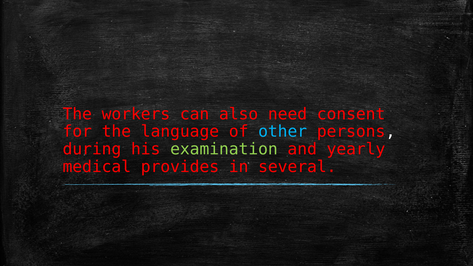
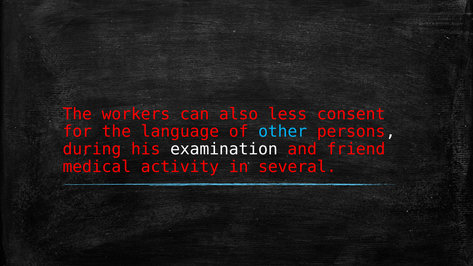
need: need -> less (288, 114)
examination colour: light green -> white (224, 149)
yearly: yearly -> friend (356, 149)
provides: provides -> activity (180, 167)
